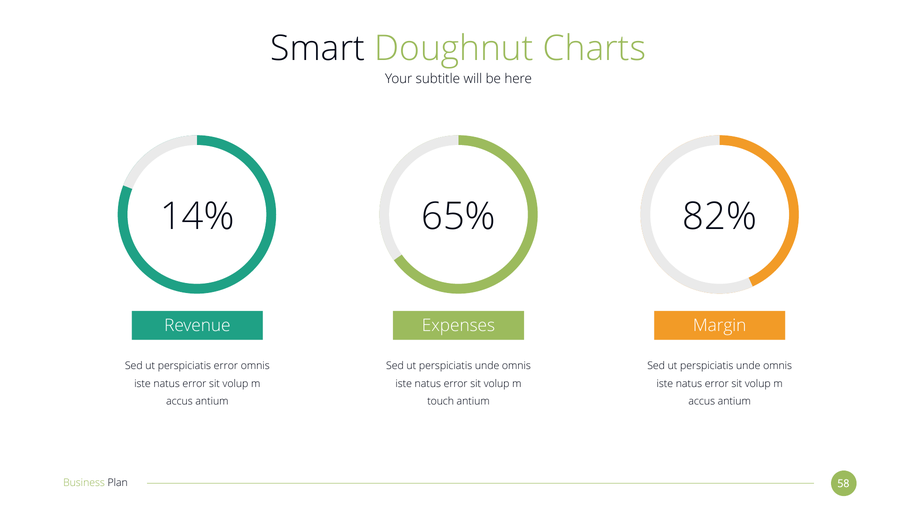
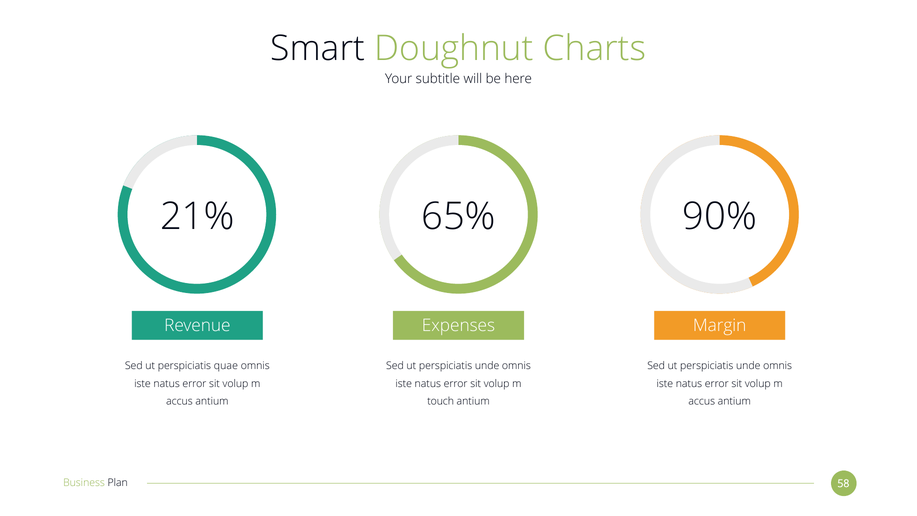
14%: 14% -> 21% (197, 217)
82%: 82% -> 90% (720, 217)
perspiciatis error: error -> quae (226, 366)
